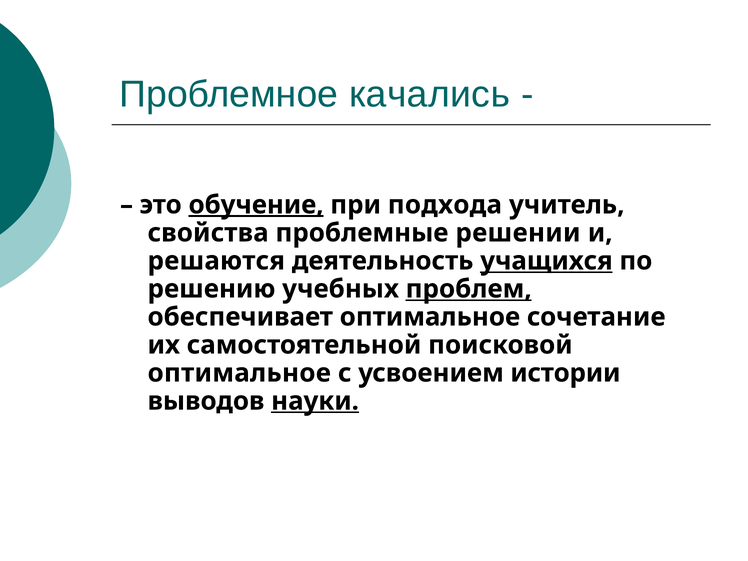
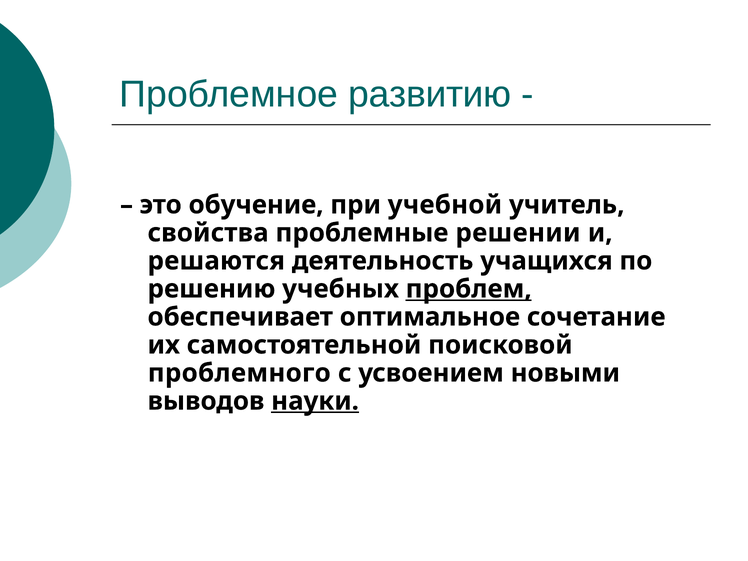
качались: качались -> развитию (430, 94)
обучение underline: present -> none (256, 205)
подхода: подхода -> учебной (445, 205)
учащихся underline: present -> none (546, 261)
оптимальное: оптимальное -> проблемного (239, 373)
истории: истории -> новыми (565, 373)
